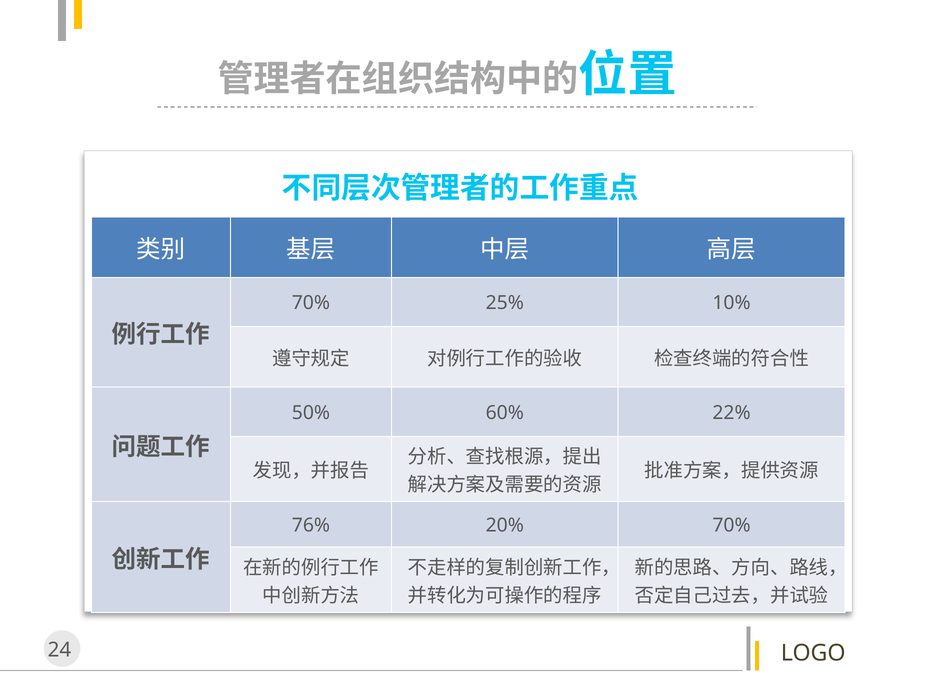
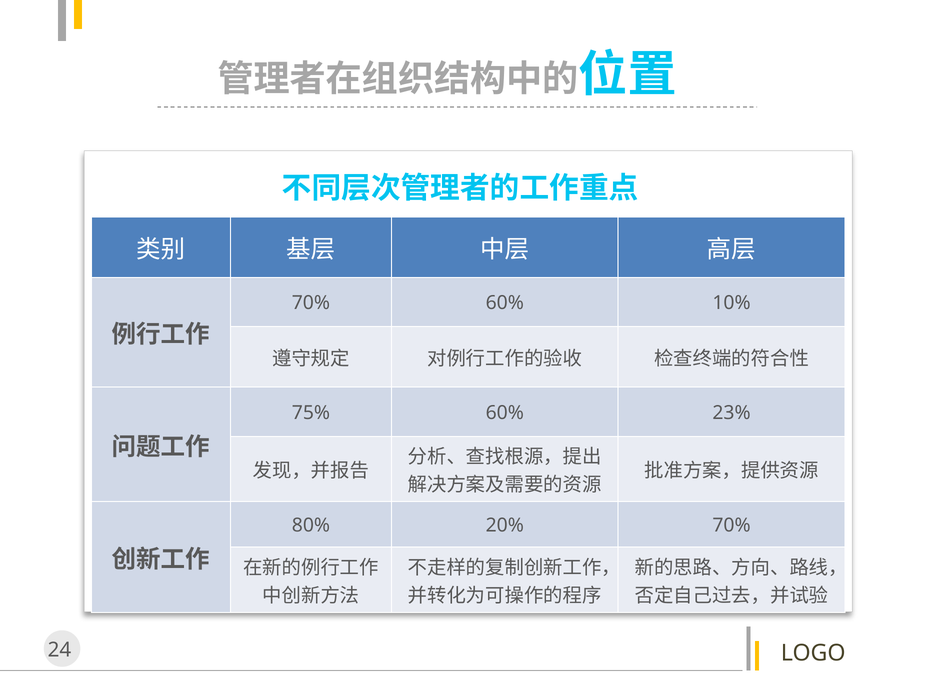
70% 25%: 25% -> 60% (505, 303)
50%: 50% -> 75% (311, 413)
22%: 22% -> 23% (732, 413)
76%: 76% -> 80% (311, 525)
